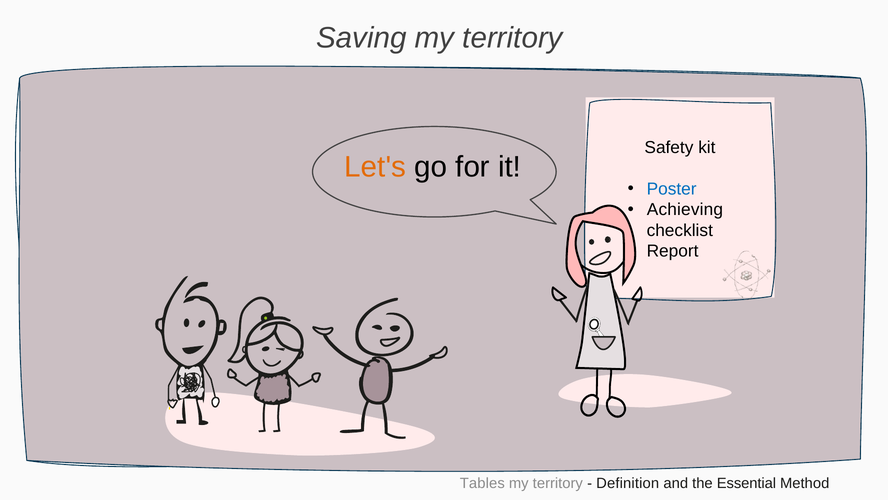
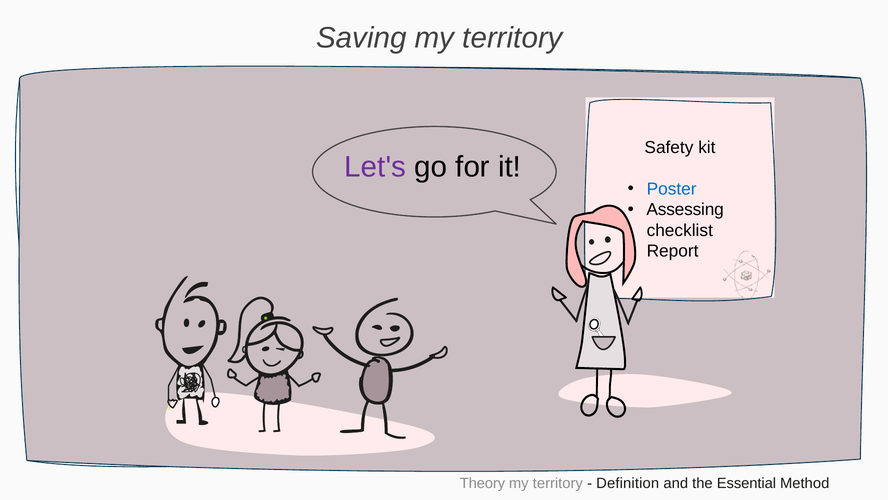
Let's colour: orange -> purple (375, 167)
Achieving: Achieving -> Assessing (685, 210)
Tables: Tables -> Theory (482, 483)
